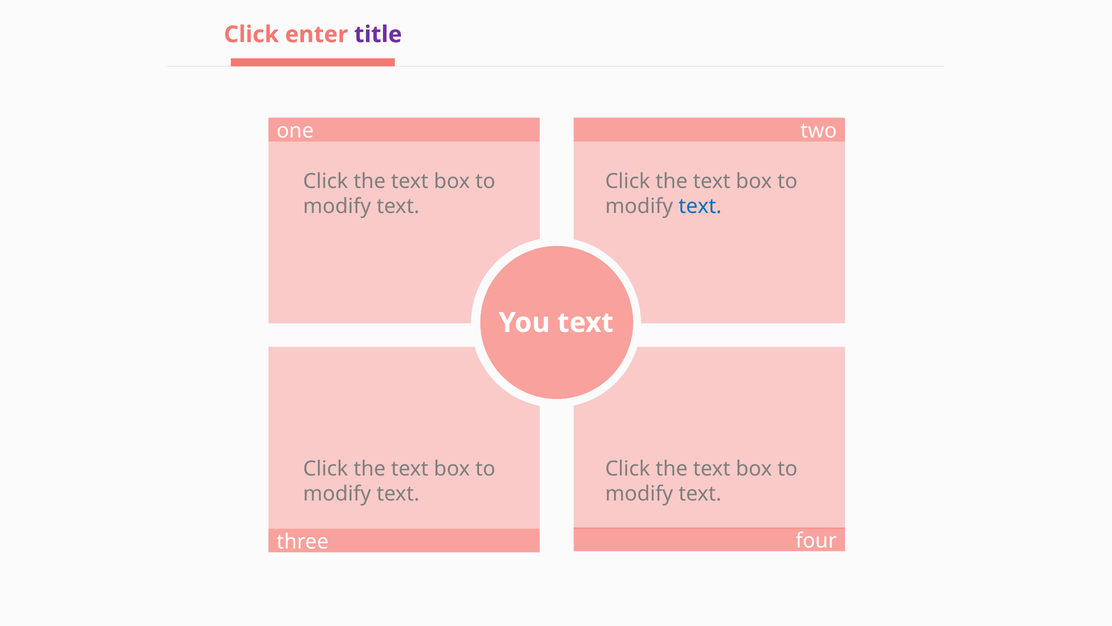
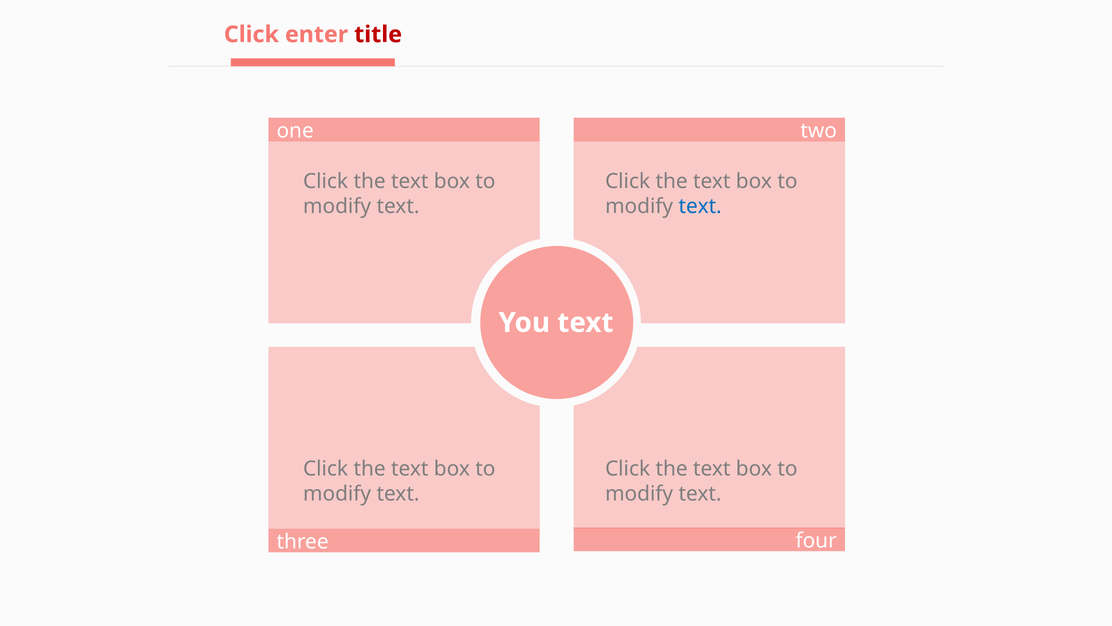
title colour: purple -> red (378, 35)
